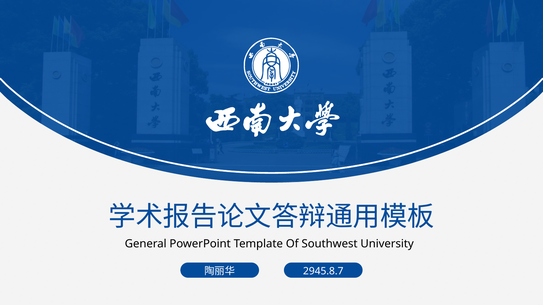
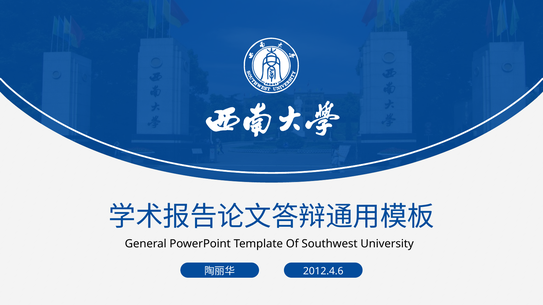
2945.8.7: 2945.8.7 -> 2012.4.6 (323, 272)
